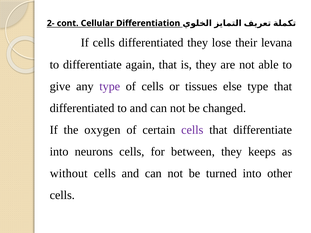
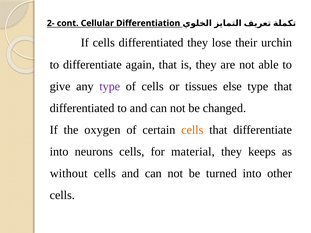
levana: levana -> urchin (277, 43)
cells colour: purple -> orange (192, 130)
between: between -> material (193, 152)
